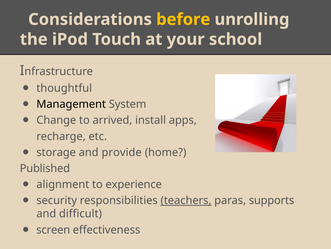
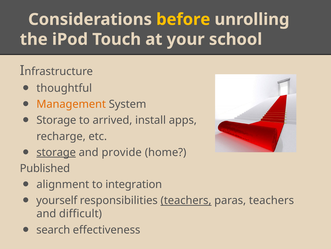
Management colour: black -> orange (71, 104)
Change: Change -> Storage (56, 120)
storage underline: none -> present (56, 152)
experience: experience -> integration (134, 184)
security: security -> yourself (57, 200)
paras supports: supports -> teachers (271, 200)
screen: screen -> search (53, 229)
